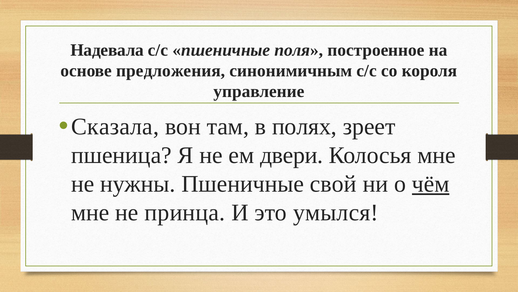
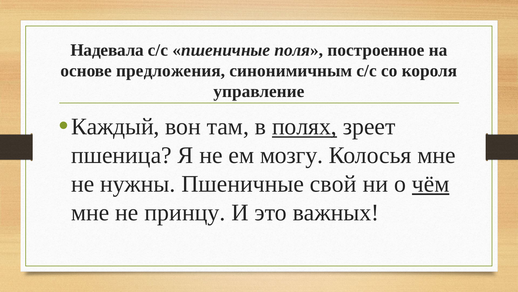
Сказала: Сказала -> Каждый (115, 127)
полях underline: none -> present (304, 127)
двери: двери -> мозгу (292, 155)
принца: принца -> принцу (185, 212)
умылся: умылся -> важных (336, 212)
